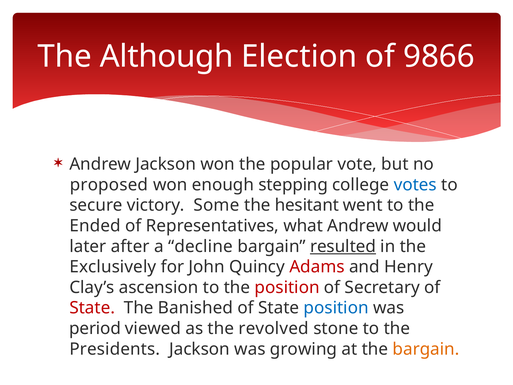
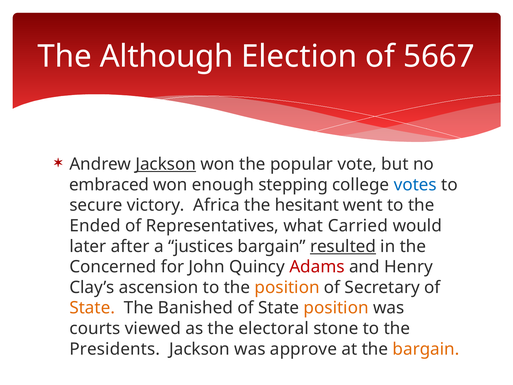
9866: 9866 -> 5667 (439, 56)
Jackson underline: none -> present (166, 164)
proposed: proposed -> embraced (109, 185)
Some: Some -> Africa (216, 205)
what Andrew: Andrew -> Carried (358, 226)
decline: decline -> justices (201, 246)
Exclusively: Exclusively -> Concerned (113, 267)
position colour: red -> orange (287, 287)
State colour: red -> orange (92, 308)
position colour: blue -> orange (336, 308)
period: period -> courts (95, 328)
revolved: revolved -> electoral (274, 328)
growing: growing -> approve (304, 349)
